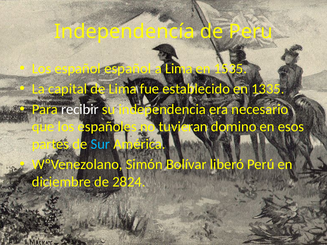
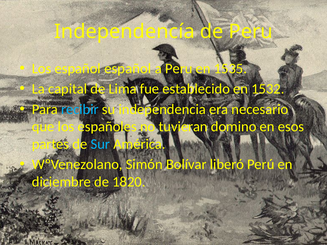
a Lima: Lima -> Peru (179, 69)
1335: 1335 -> 1532 (268, 89)
recibir colour: white -> light blue (80, 109)
2824: 2824 -> 1820 (129, 182)
